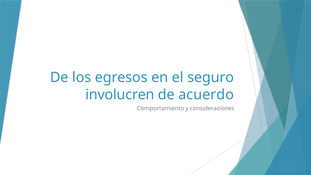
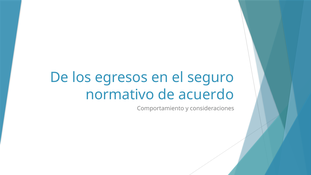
involucren: involucren -> normativo (120, 95)
